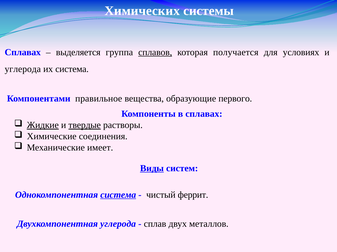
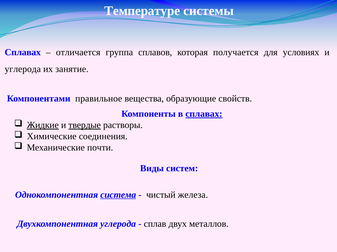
Химических: Химических -> Температуре (142, 11)
выделяется: выделяется -> отличается (78, 52)
сплавов underline: present -> none (155, 52)
их система: система -> занятие (72, 69)
первого: первого -> свойств (235, 99)
сплавах underline: none -> present (204, 114)
имеет: имеет -> почти (100, 148)
Виды underline: present -> none (152, 169)
феррит: феррит -> железа (193, 195)
